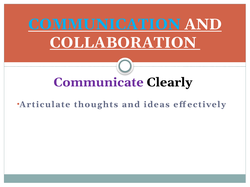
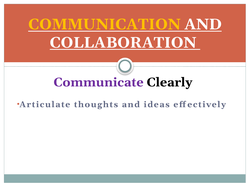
COMMUNICATION colour: light blue -> yellow (104, 24)
